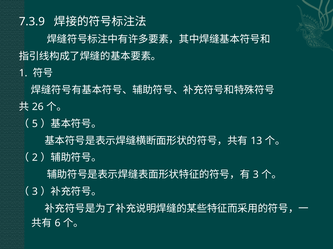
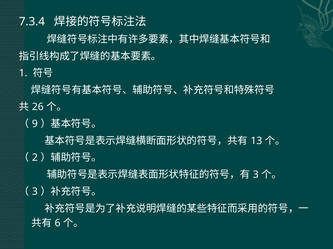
7.3.9: 7.3.9 -> 7.3.4 (32, 22)
5: 5 -> 9 (35, 124)
